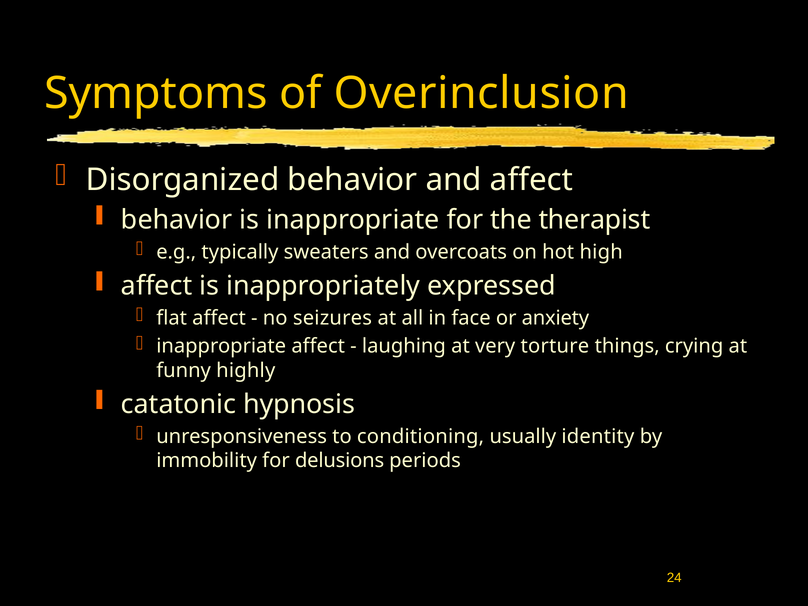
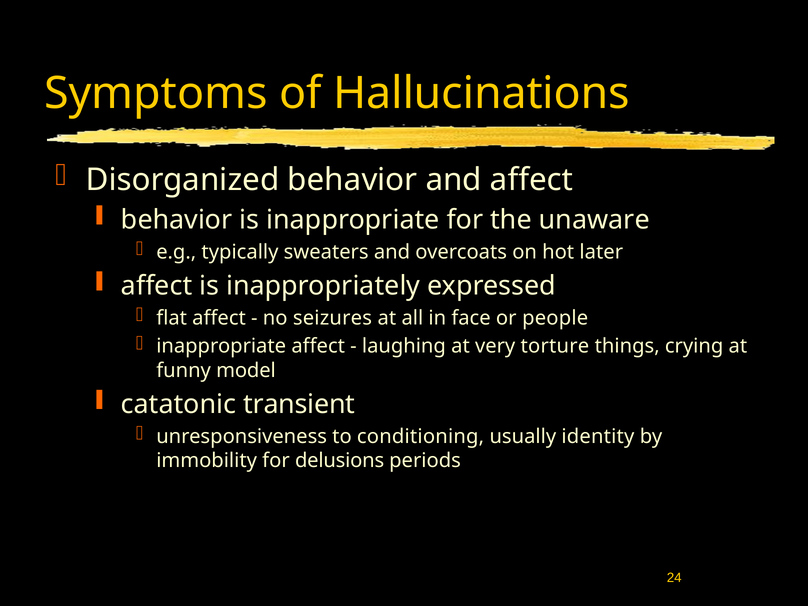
Overinclusion: Overinclusion -> Hallucinations (482, 93)
therapist: therapist -> unaware (594, 220)
high: high -> later (601, 252)
anxiety: anxiety -> people (555, 318)
highly: highly -> model (246, 370)
hypnosis: hypnosis -> transient (299, 405)
